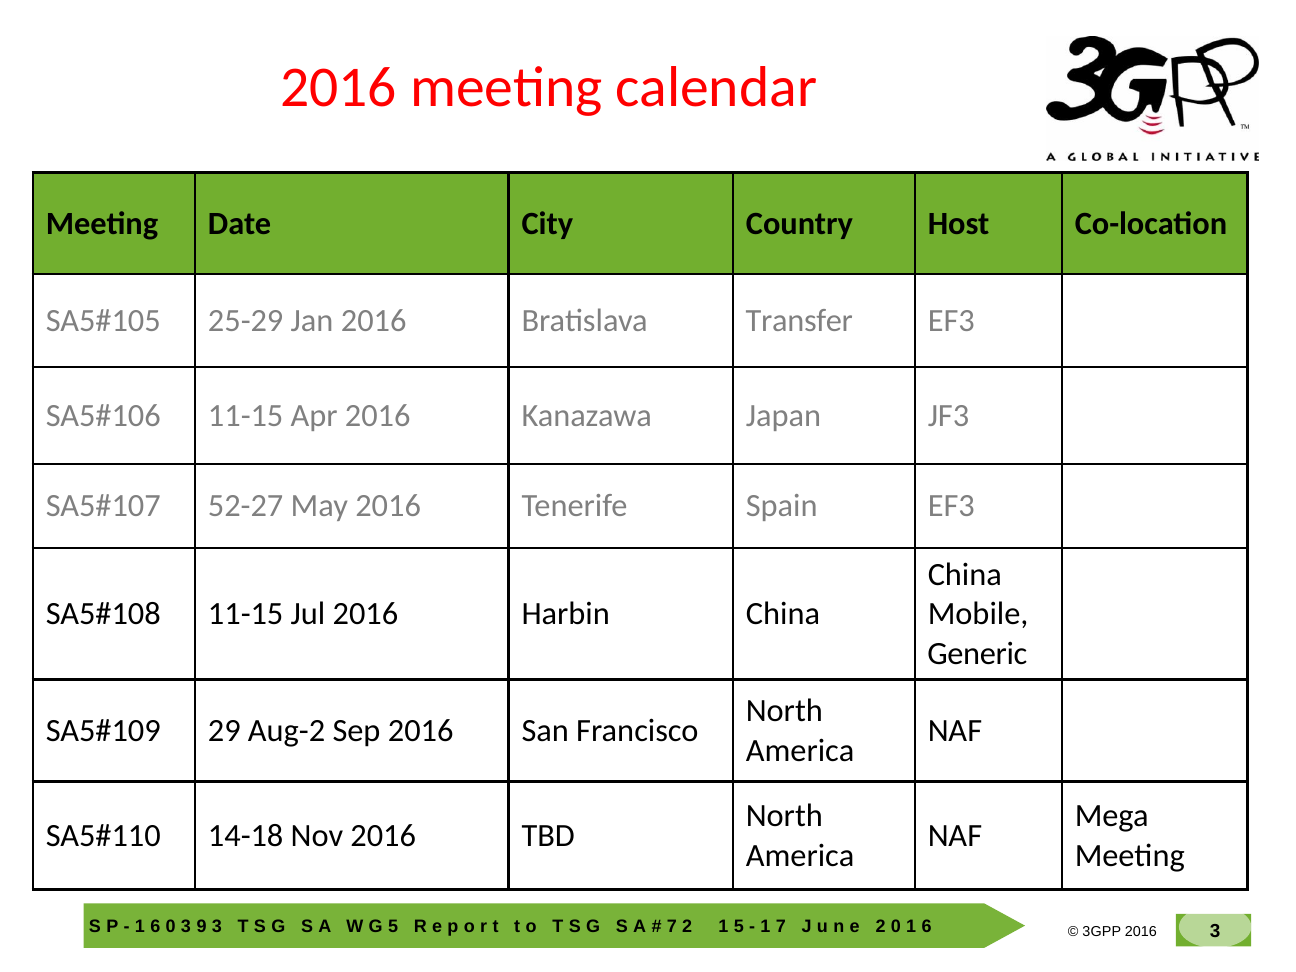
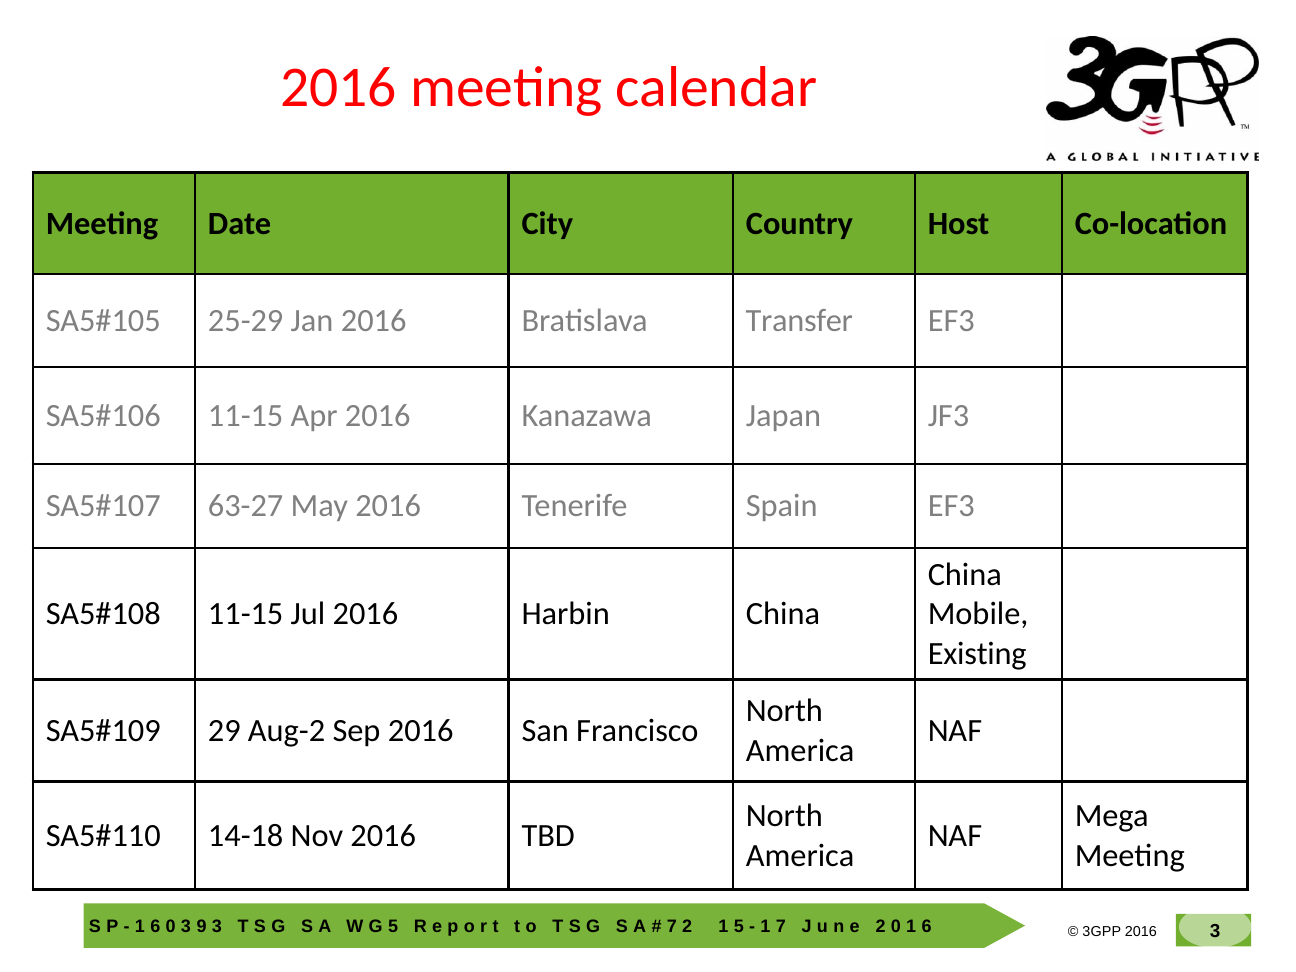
52-27: 52-27 -> 63-27 (246, 506)
Generic: Generic -> Existing (977, 654)
